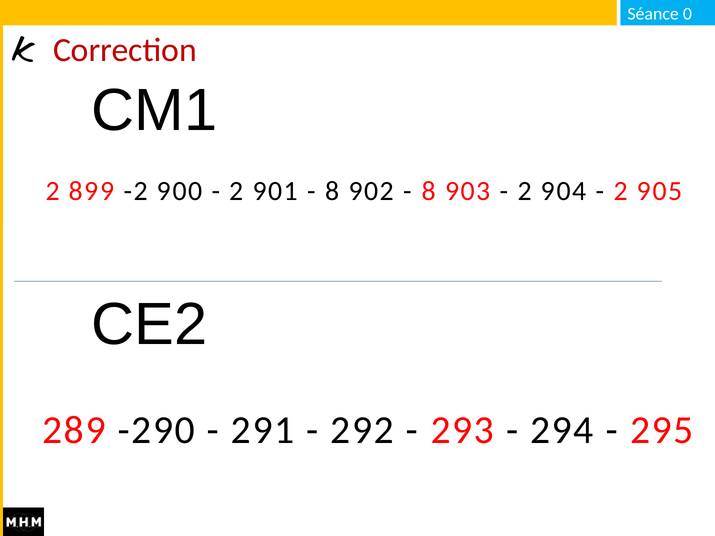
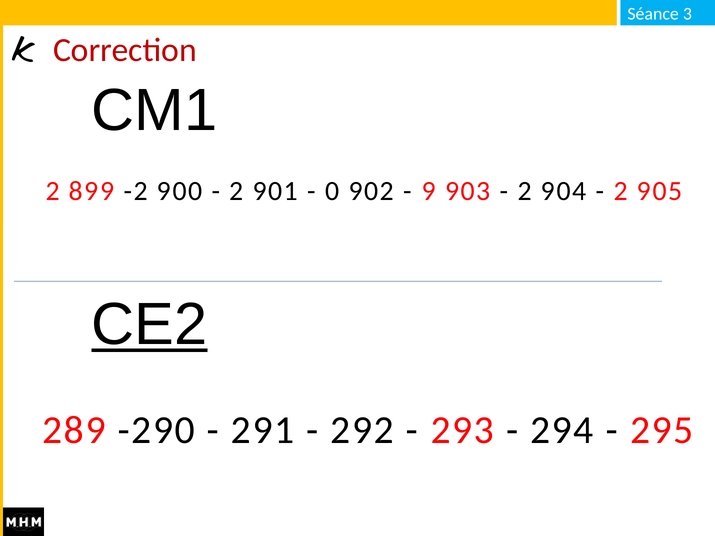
0: 0 -> 3 (687, 14)
8: 8 -> 0 (332, 191)
8: 8 -> 9 (429, 191)
CE2 underline: none -> present (149, 325)
